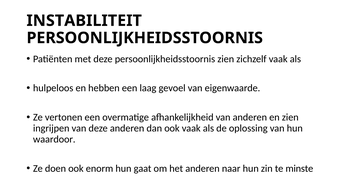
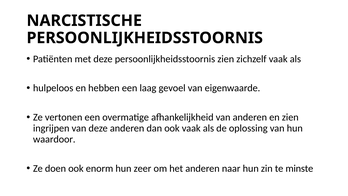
INSTABILITEIT: INSTABILITEIT -> NARCISTISCHE (84, 21)
gaat: gaat -> zeer (143, 168)
